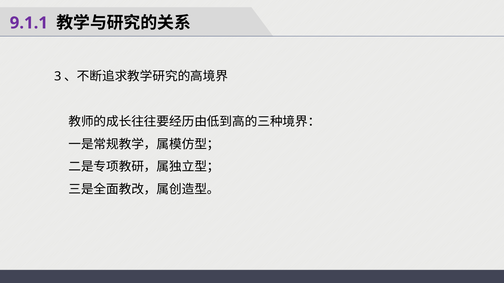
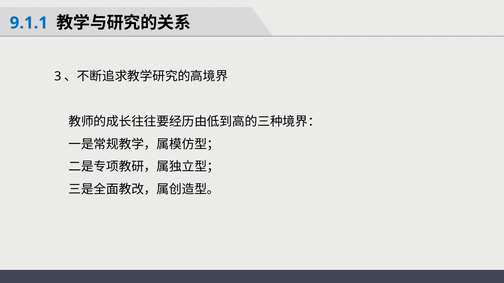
9.1.1 colour: purple -> blue (29, 23)
